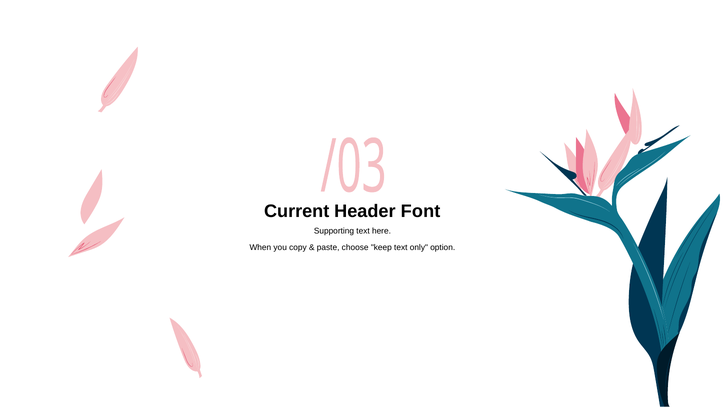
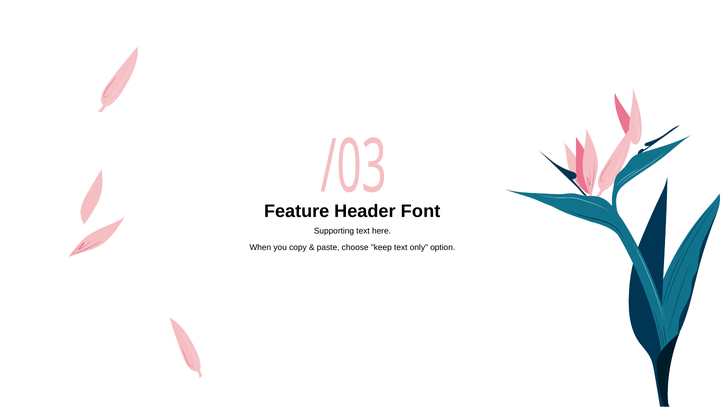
Current: Current -> Feature (297, 211)
